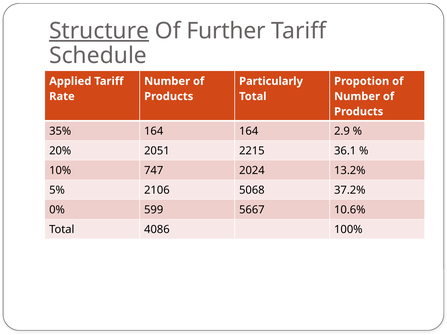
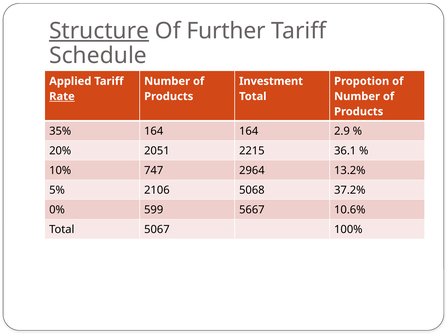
Particularly: Particularly -> Investment (271, 81)
Rate underline: none -> present (62, 96)
2024: 2024 -> 2964 (252, 171)
4086: 4086 -> 5067 (157, 230)
